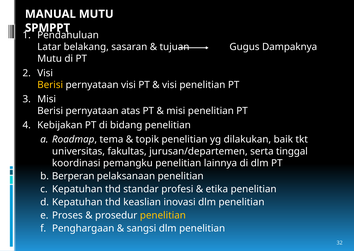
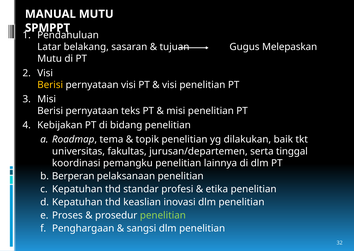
Dampaknya: Dampaknya -> Melepaskan (290, 47)
atas: atas -> teks (131, 111)
penelitian colour: yellow -> light green (163, 215)
